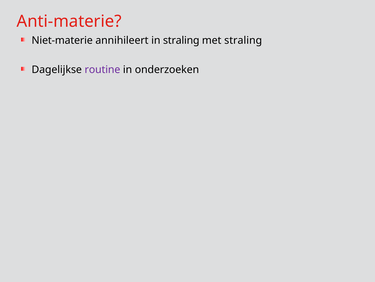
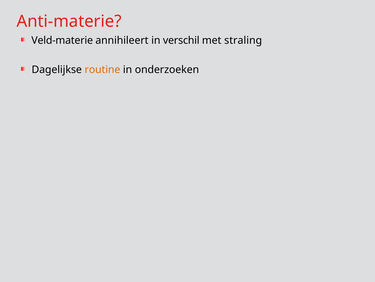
Niet-materie: Niet-materie -> Veld-materie (62, 40)
in straling: straling -> verschil (181, 40)
routine colour: purple -> orange (102, 69)
